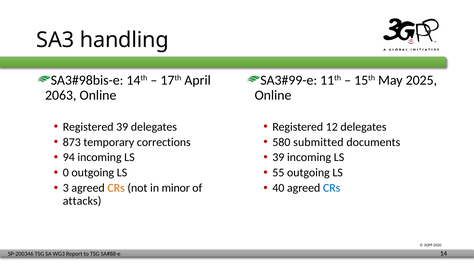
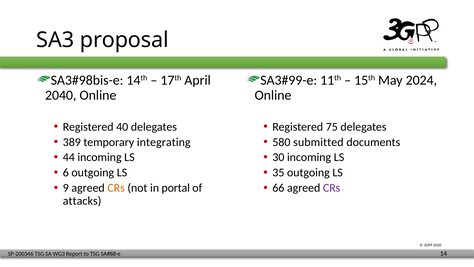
handling: handling -> proposal (124, 40)
2025: 2025 -> 2024 (421, 80)
2063: 2063 -> 2040 (61, 95)
Registered 39: 39 -> 40 (122, 127)
12: 12 -> 75 (332, 127)
873: 873 -> 389 (72, 142)
corrections: corrections -> integrating (164, 142)
94: 94 -> 44 (69, 157)
39: 39 -> 30 (278, 157)
0: 0 -> 6 (66, 172)
55: 55 -> 35 (278, 172)
3: 3 -> 9 (66, 188)
minor: minor -> portal (176, 188)
40: 40 -> 66 (278, 188)
CRs colour: blue -> purple (332, 188)
